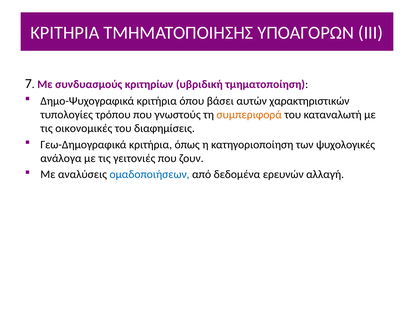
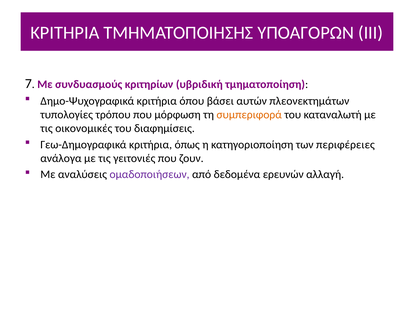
χαρακτηριστικών: χαρακτηριστικών -> πλεονεκτημάτων (309, 101)
γνωστούς: γνωστούς -> μόρφωση (178, 115)
ψυχολογικές: ψυχολογικές -> περιφέρειες (345, 145)
ομαδοποιήσεων colour: blue -> purple (150, 175)
